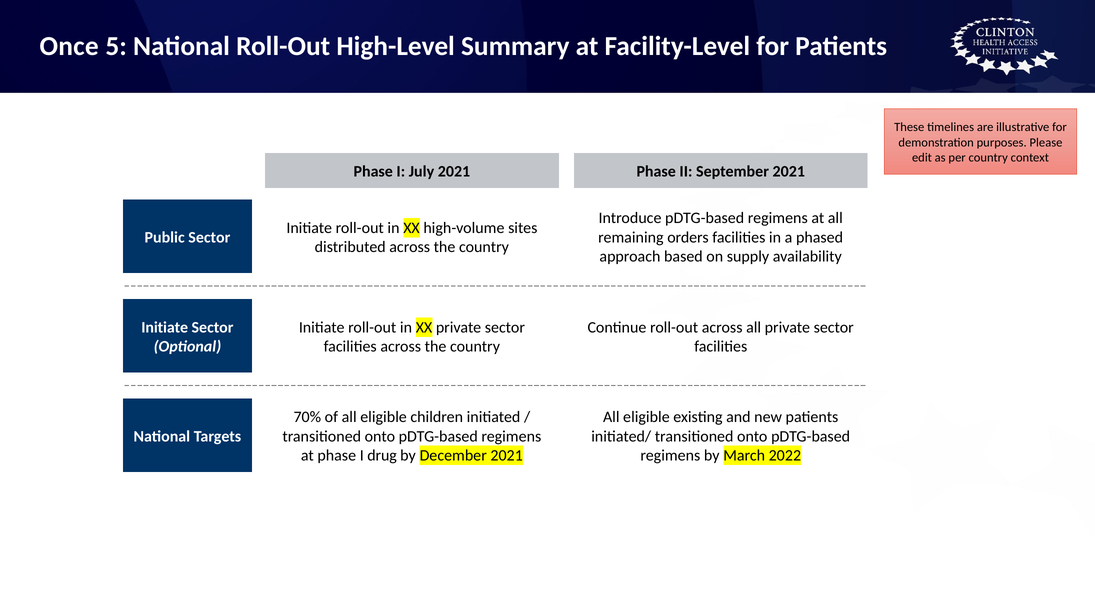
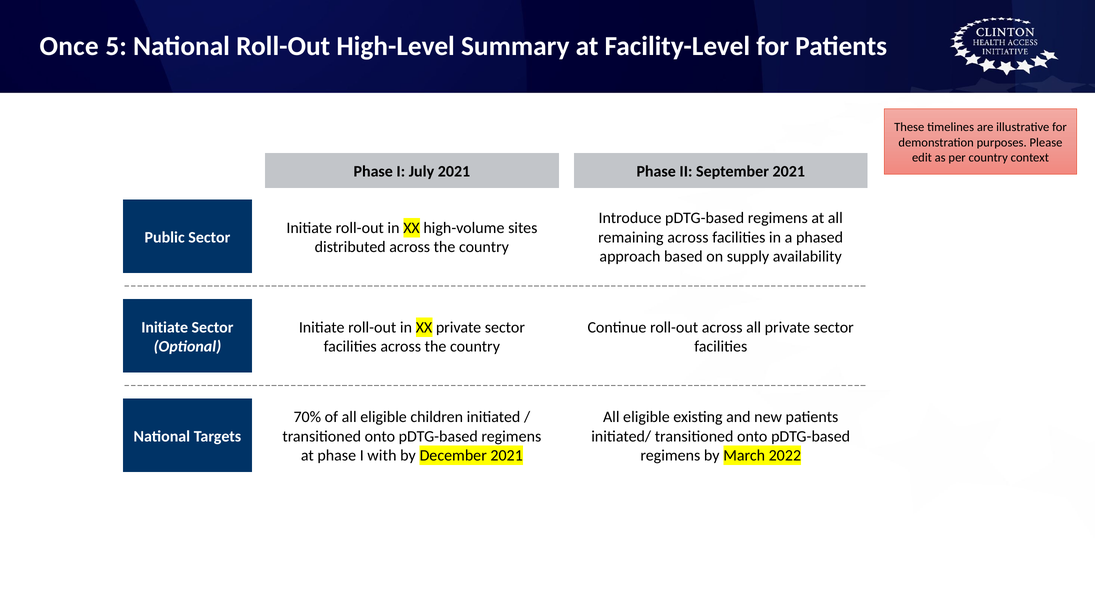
remaining orders: orders -> across (688, 237)
drug: drug -> with (382, 455)
